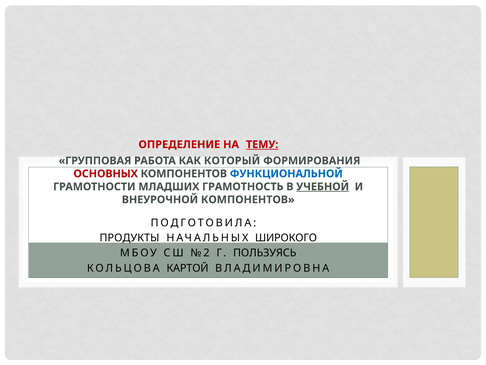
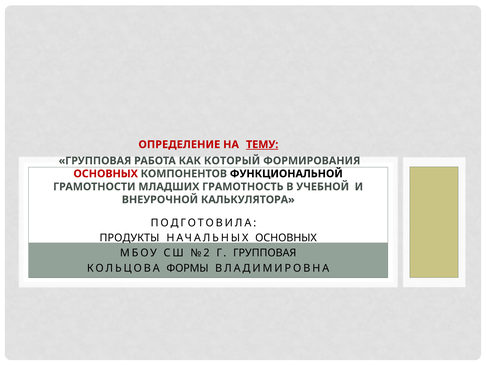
ФУНКЦИОНАЛЬНОЙ colour: blue -> black (286, 173)
УЧЕБНОЙ underline: present -> none (323, 186)
ВНЕУРОЧНОЙ КОМПОНЕНТОВ: КОМПОНЕНТОВ -> КАЛЬКУЛЯТОРА (248, 199)
НАЧАЛЬНЫХ ШИРОКОГО: ШИРОКОГО -> ОСНОВНЫХ (286, 238)
Г ПОЛЬЗУЯСЬ: ПОЛЬЗУЯСЬ -> ГРУППОВАЯ (265, 253)
КАРТОЙ: КАРТОЙ -> ФОРМЫ (188, 268)
